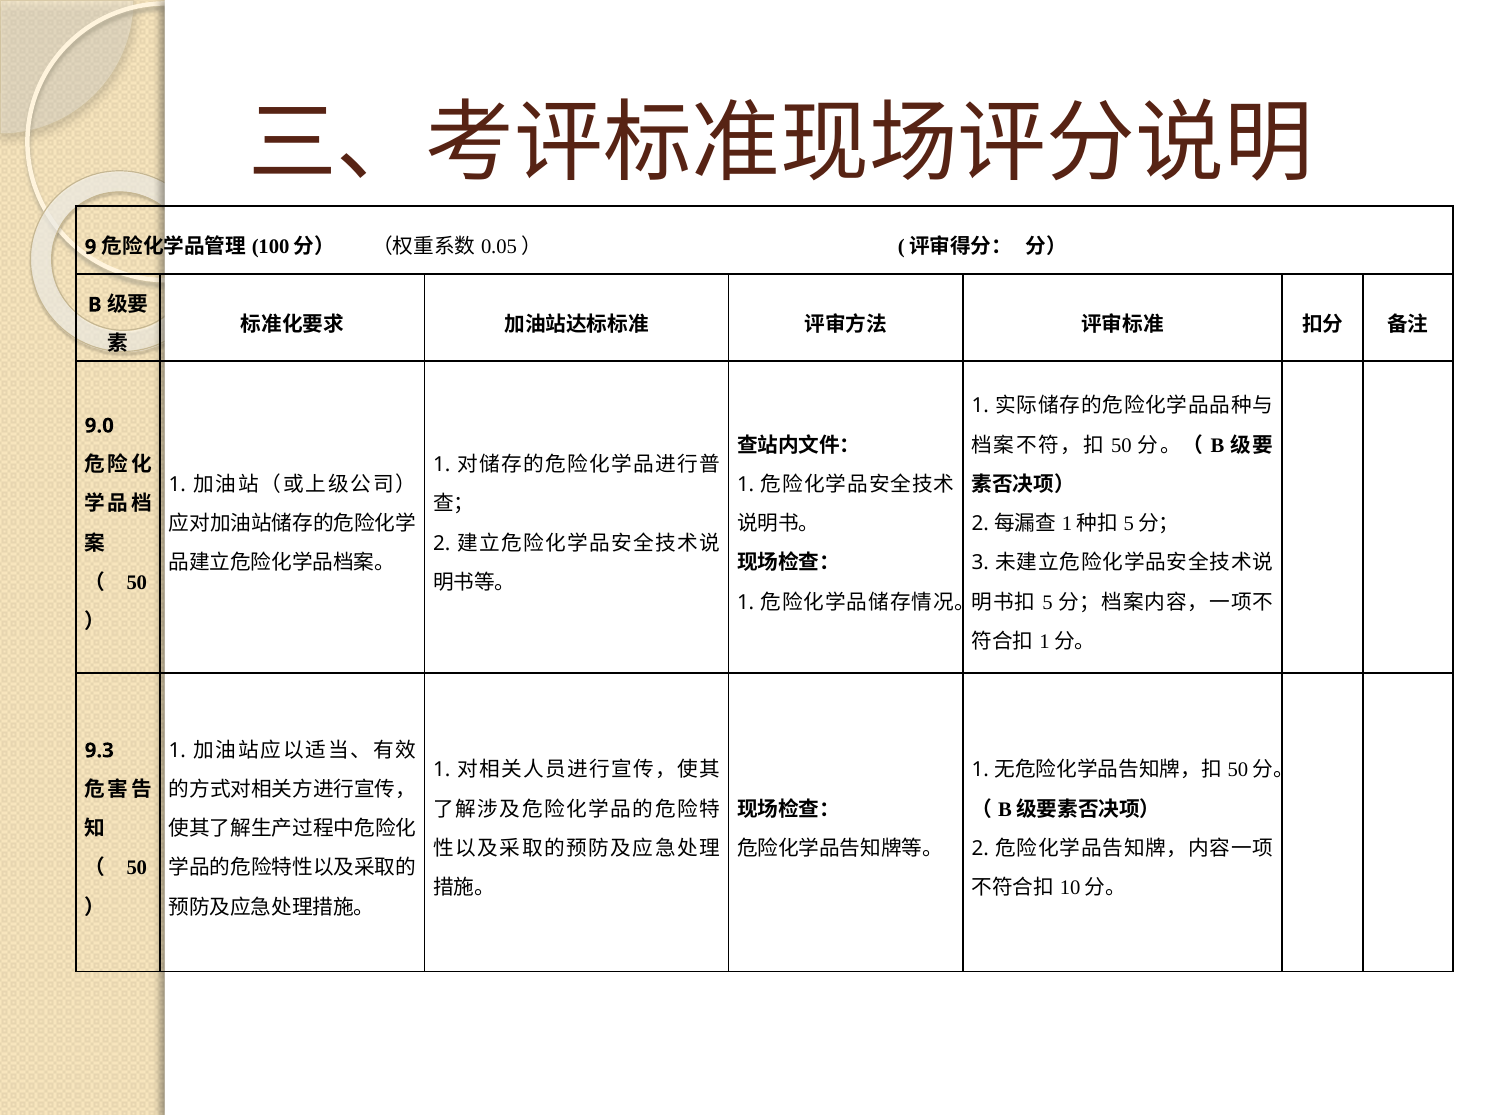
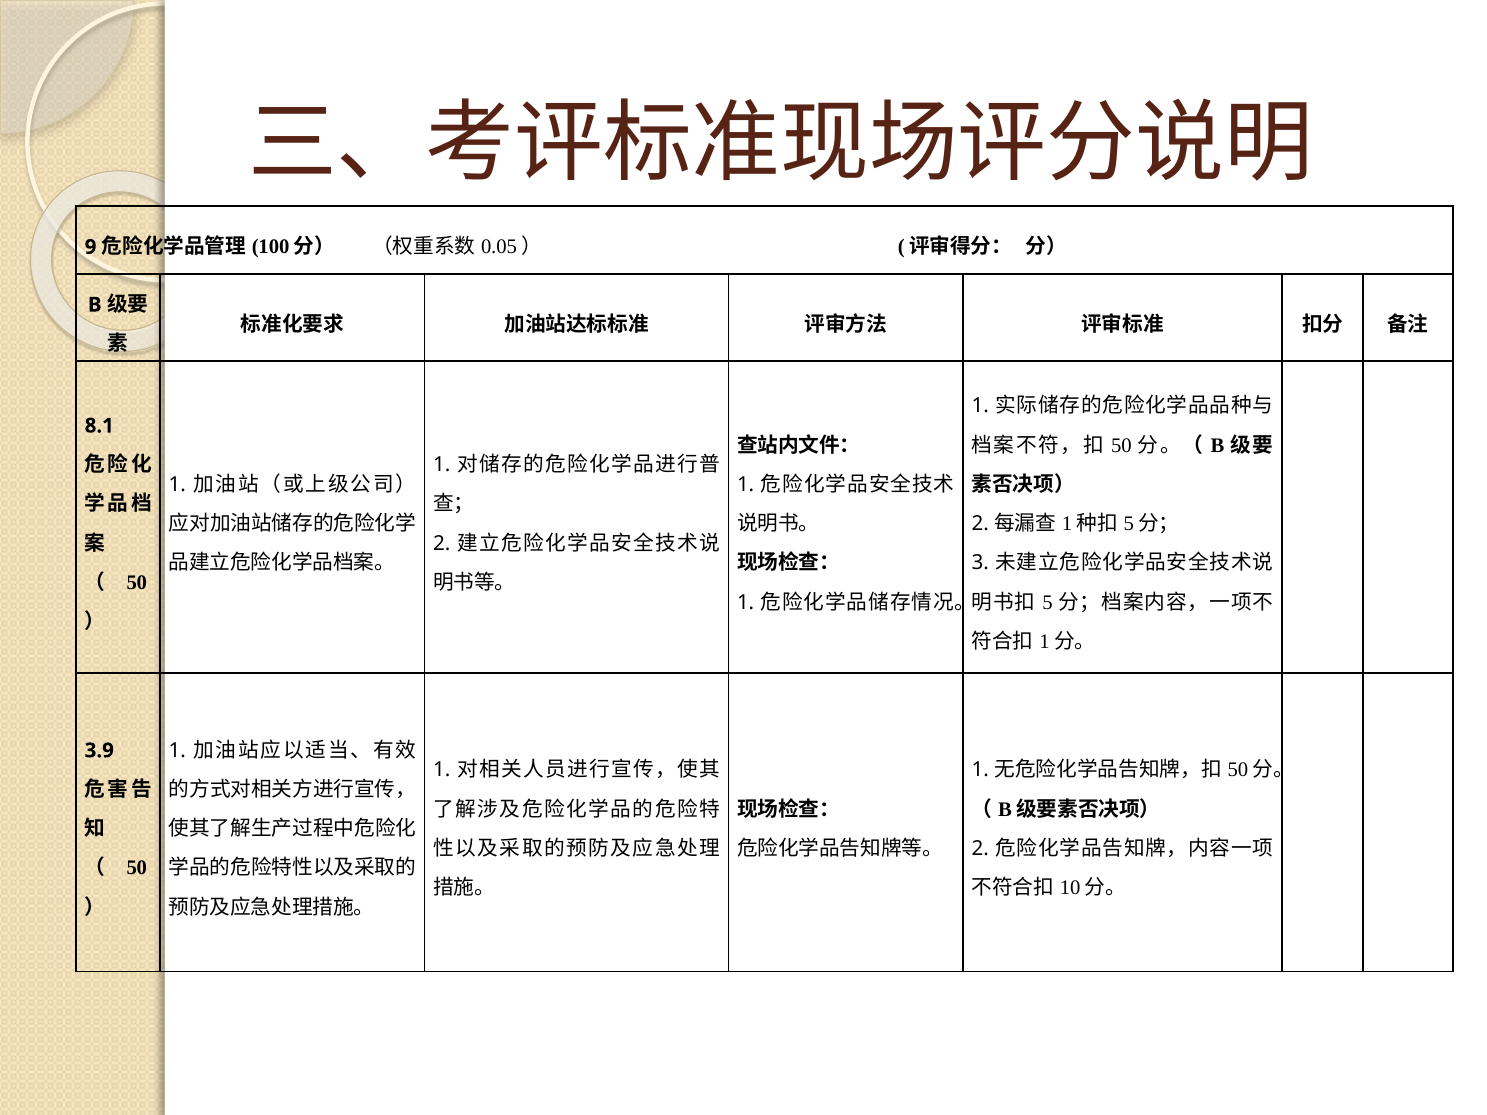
9.0: 9.0 -> 8.1 (99, 426)
9.3: 9.3 -> 3.9 (99, 751)
